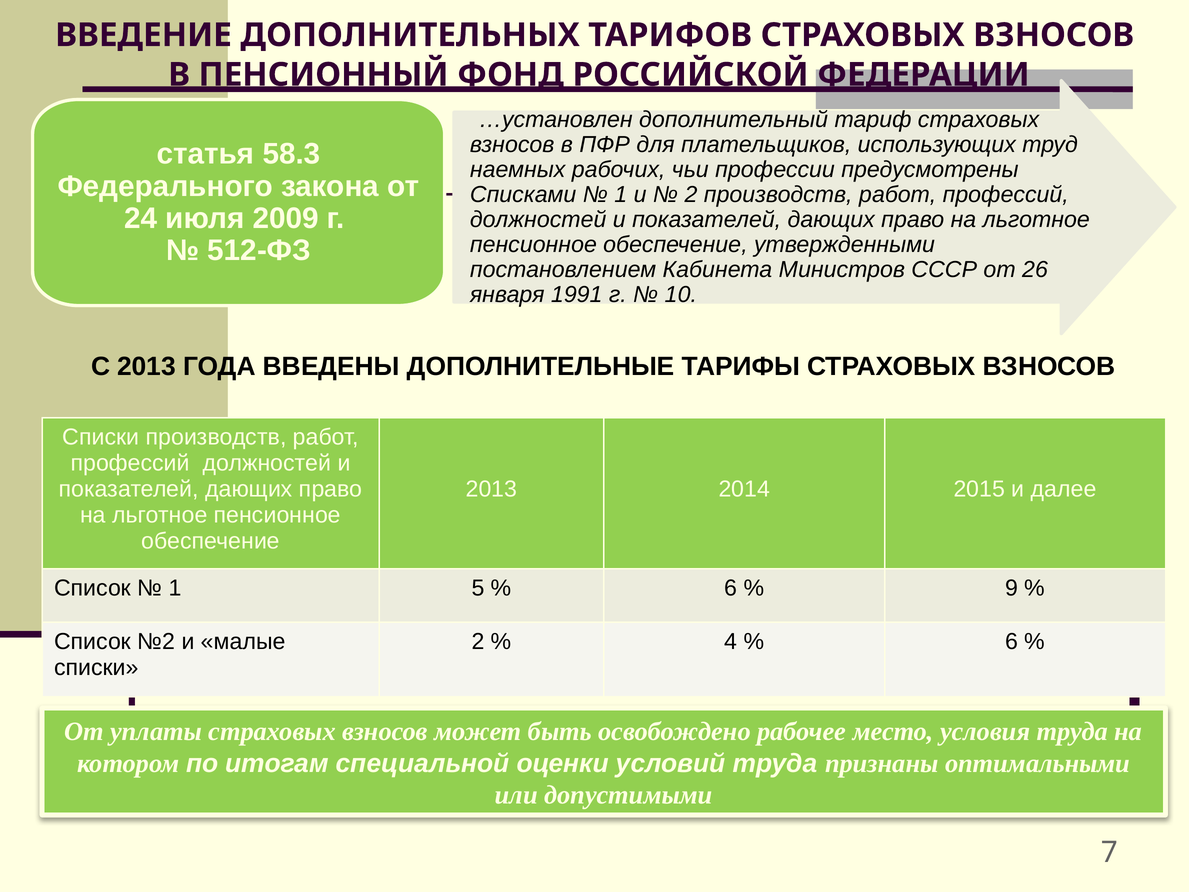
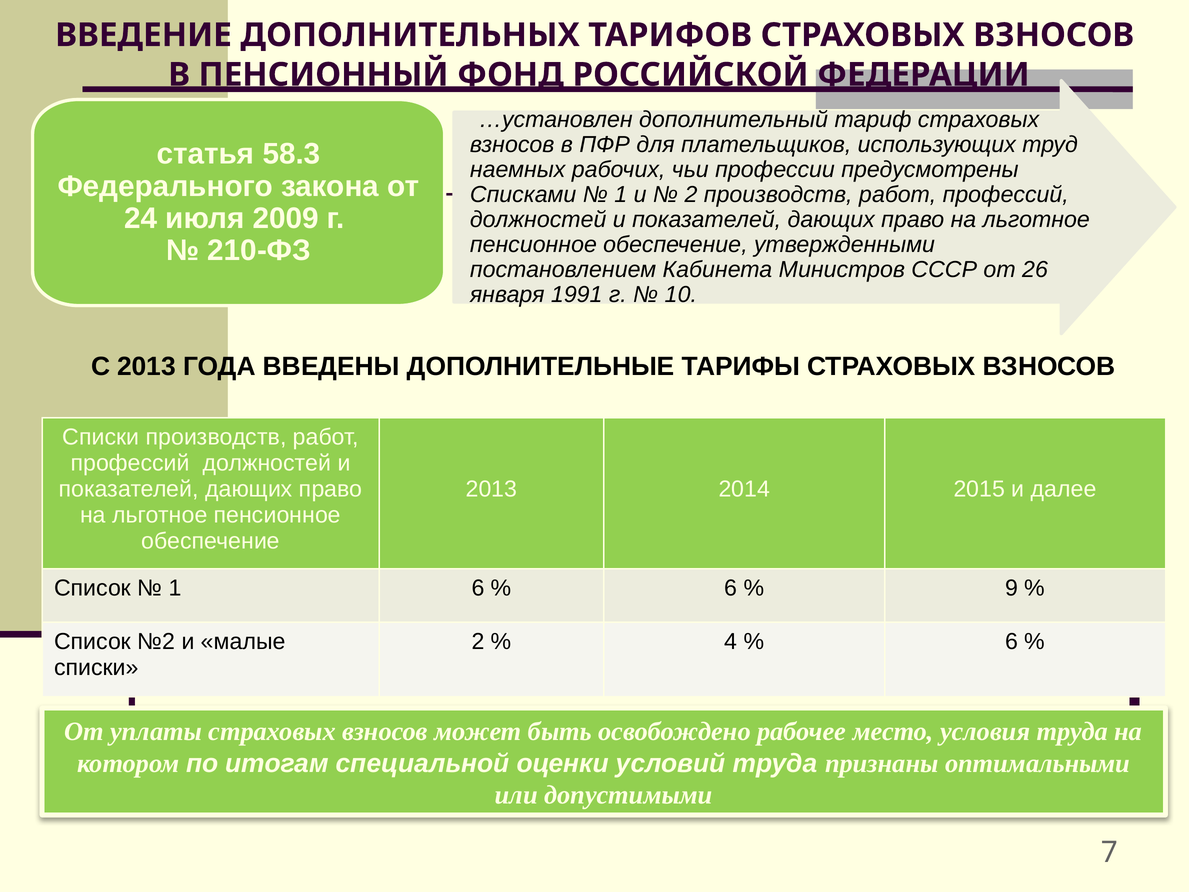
512-ФЗ: 512-ФЗ -> 210-ФЗ (259, 250)
1 5: 5 -> 6 (478, 588)
